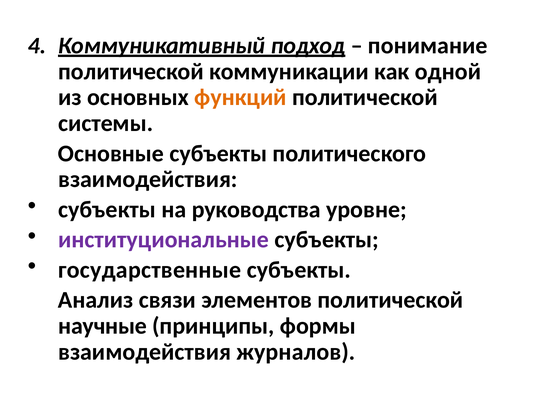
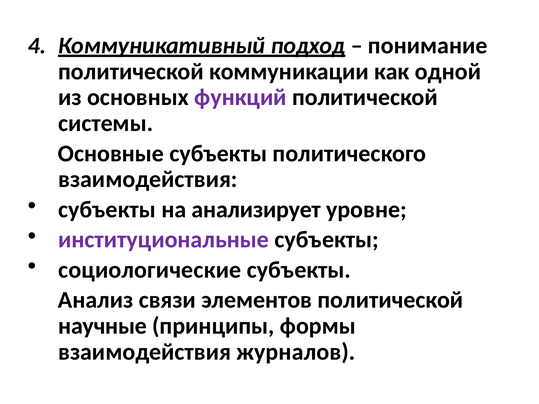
функций colour: orange -> purple (240, 97)
руководства: руководства -> анализирует (256, 210)
государственные: государственные -> социологические (150, 270)
